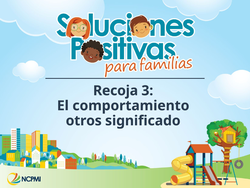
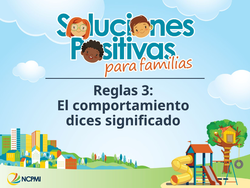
Recoja: Recoja -> Reglas (116, 90)
otros: otros -> dices (84, 120)
